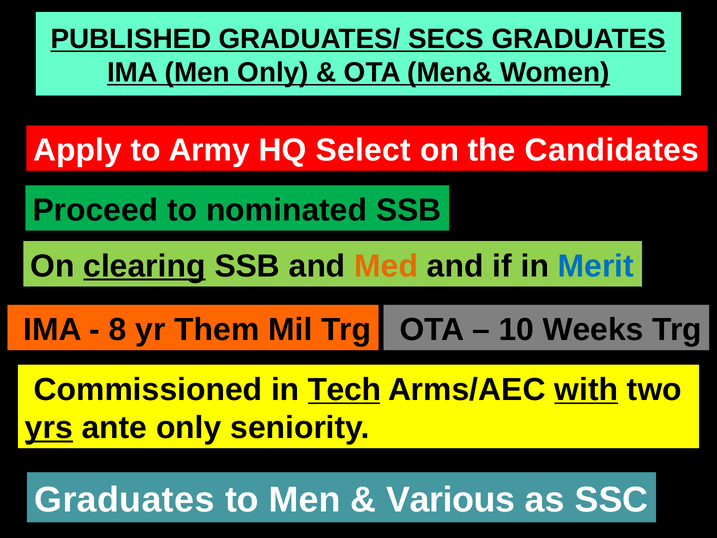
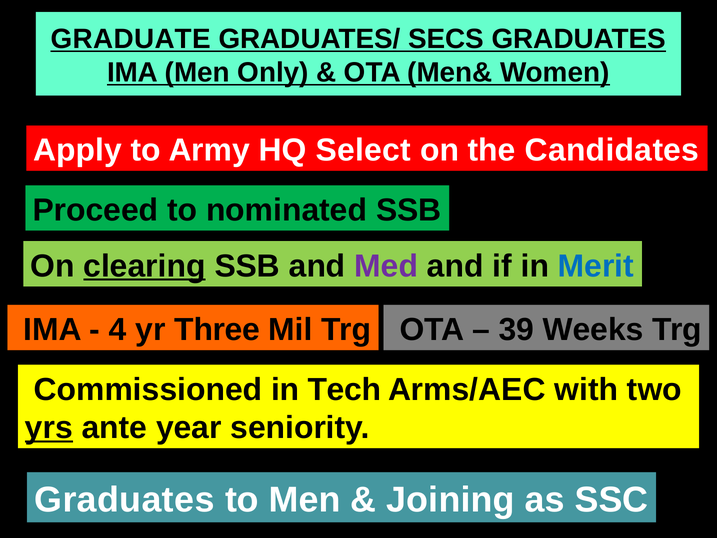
PUBLISHED: PUBLISHED -> GRADUATE (131, 39)
Med colour: orange -> purple (386, 266)
8: 8 -> 4 (118, 330)
Them: Them -> Three (217, 330)
10: 10 -> 39 (516, 330)
Tech underline: present -> none (344, 389)
with underline: present -> none (586, 389)
ante only: only -> year (189, 428)
Various: Various -> Joining (450, 500)
